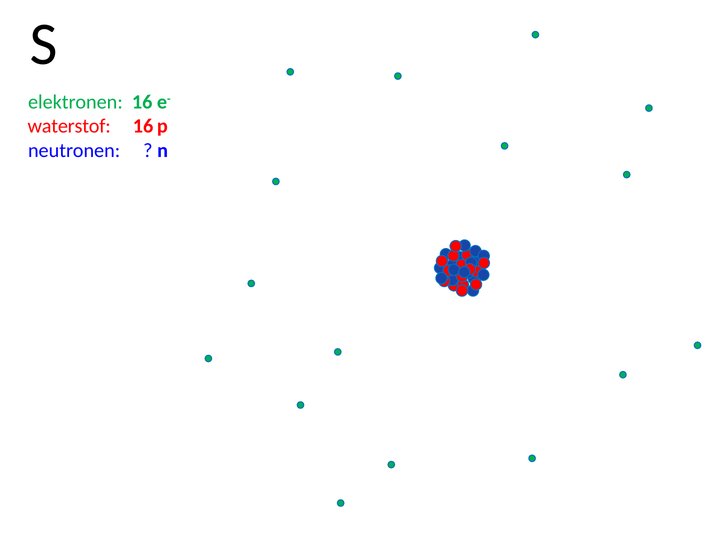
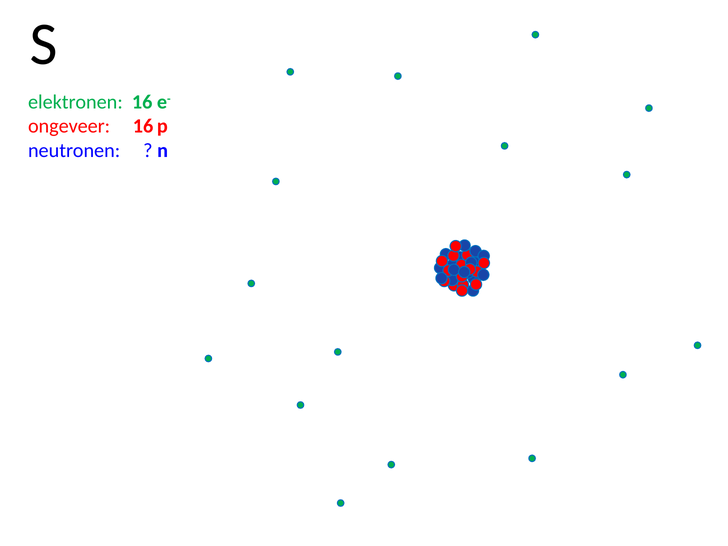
waterstof: waterstof -> ongeveer (69, 126)
